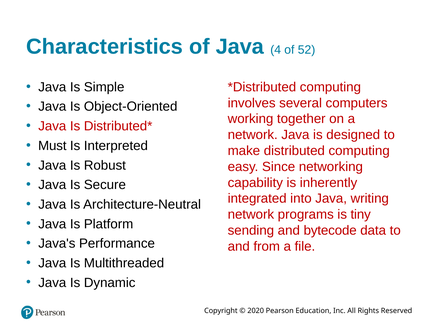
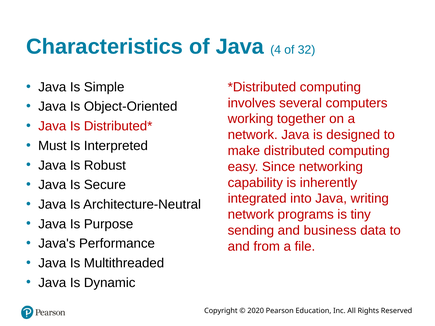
52: 52 -> 32 (307, 50)
Platform: Platform -> Purpose (109, 224)
bytecode: bytecode -> business (330, 231)
